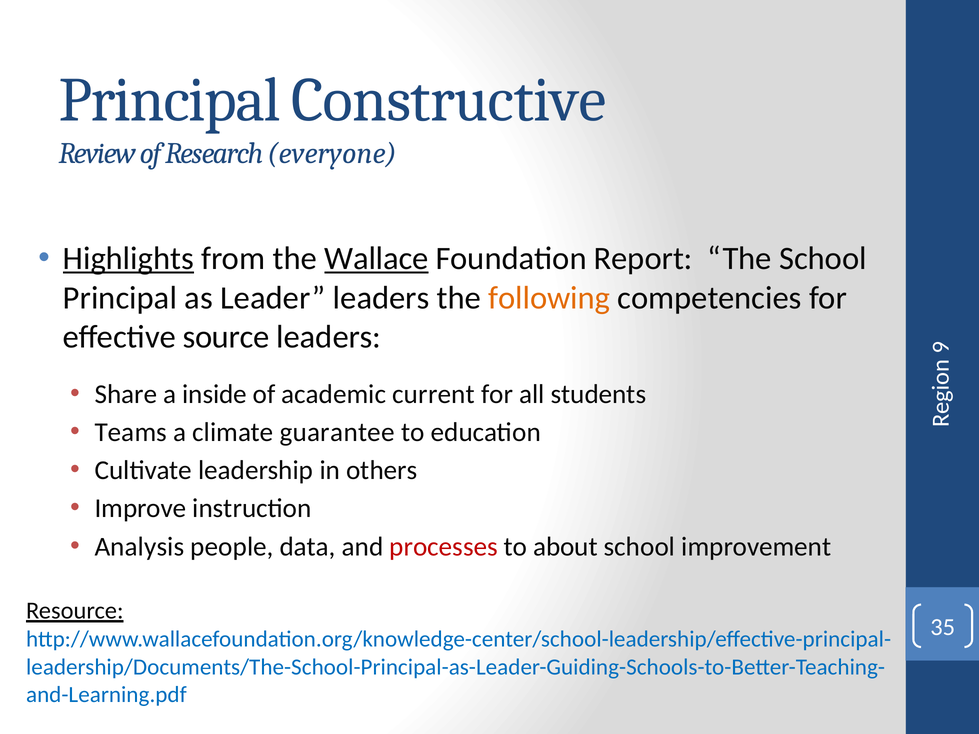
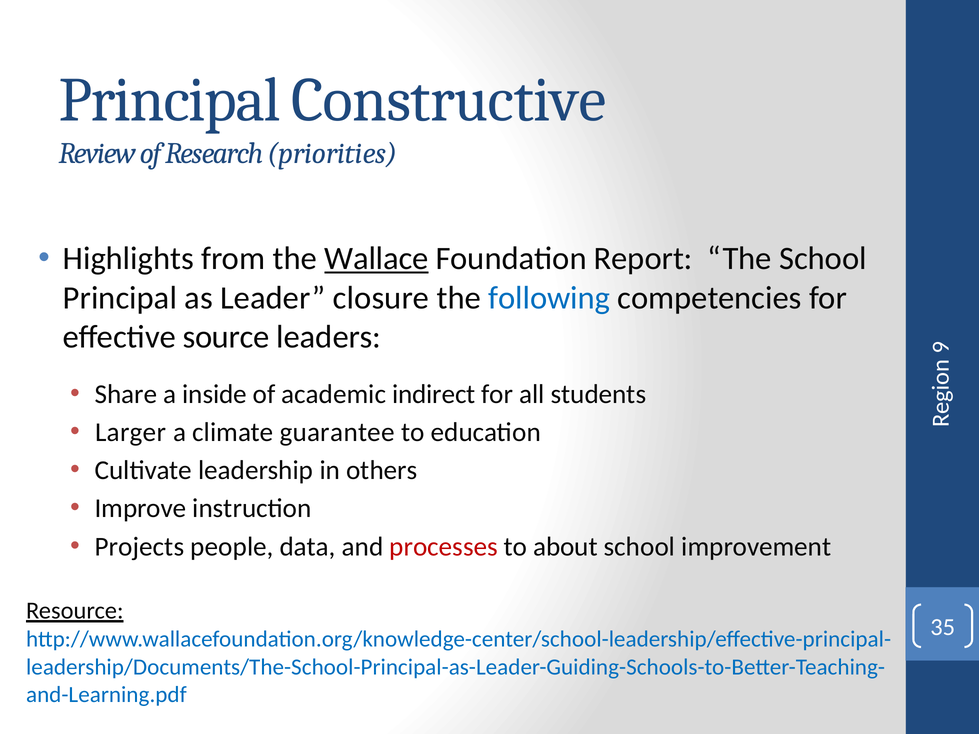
everyone: everyone -> priorities (332, 153)
Highlights underline: present -> none (128, 259)
Leader leaders: leaders -> closure (381, 298)
following colour: orange -> blue (549, 298)
current: current -> indirect (434, 394)
Teams: Teams -> Larger (131, 432)
Analysis: Analysis -> Projects (139, 547)
